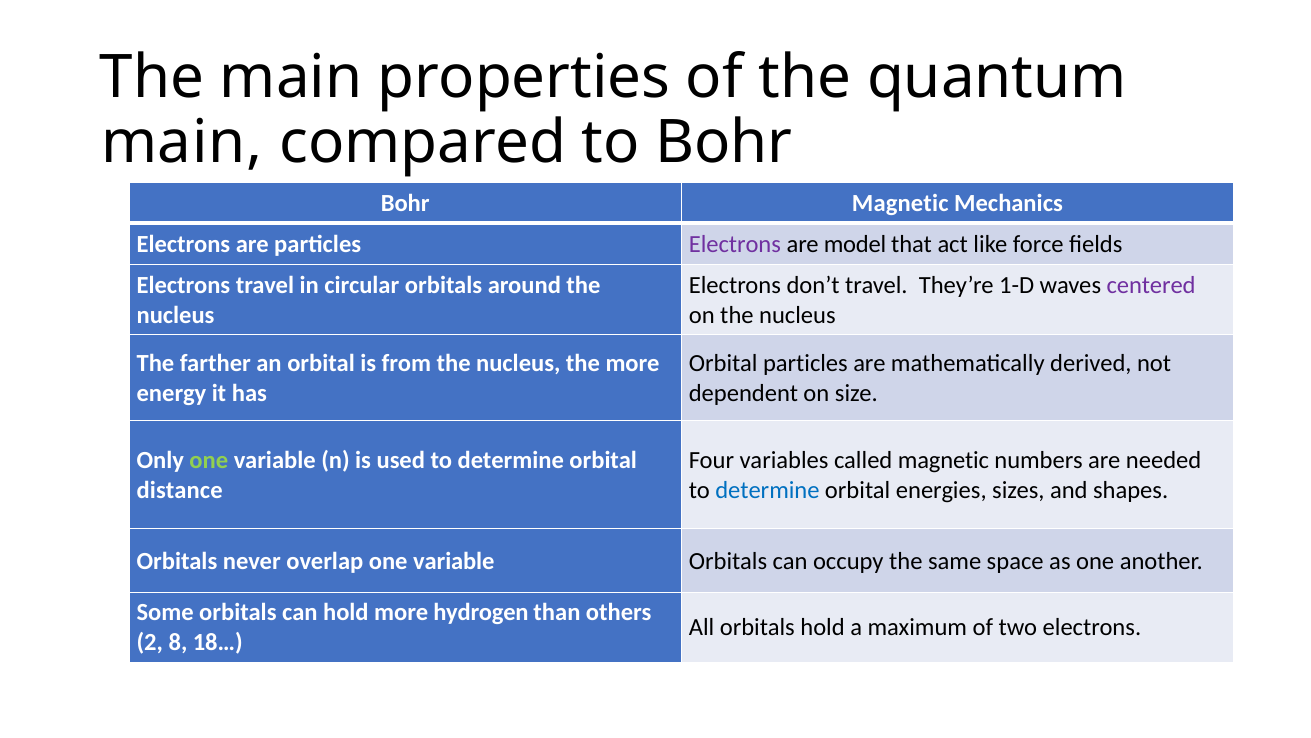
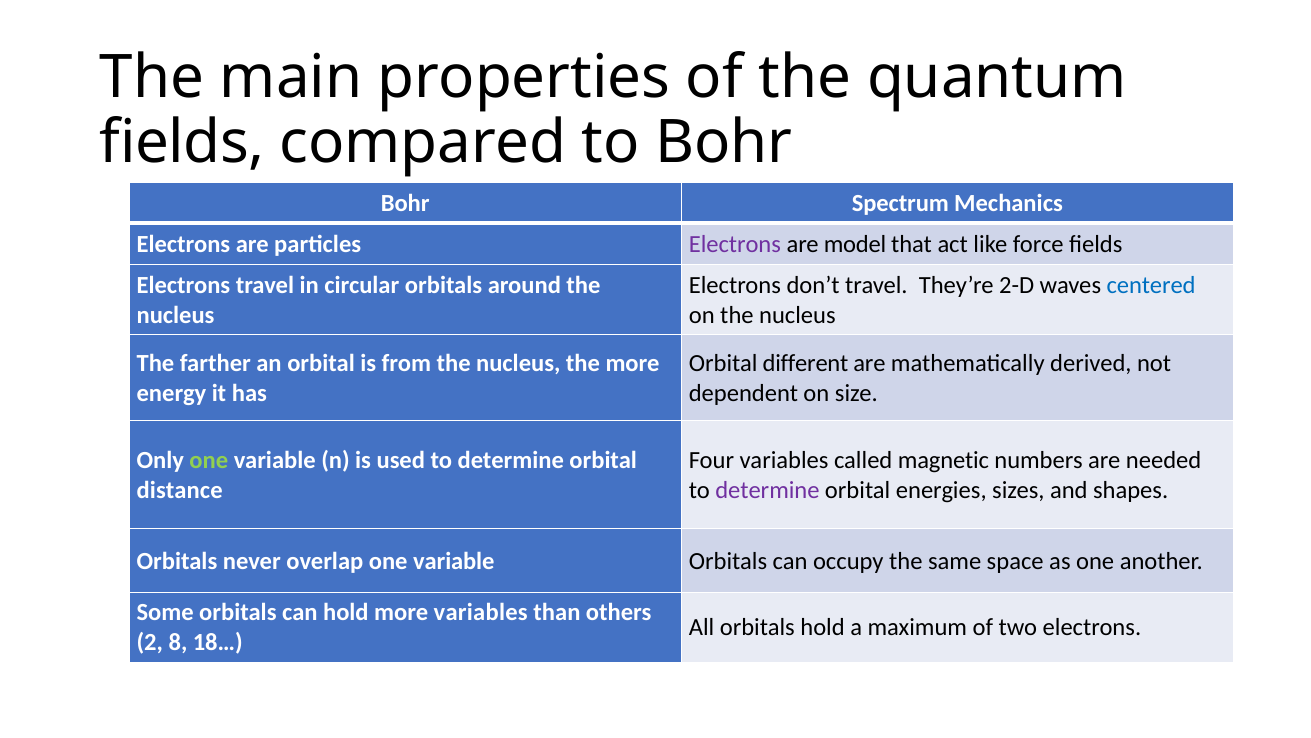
main: main -> fields (182, 143)
Bohr Magnetic: Magnetic -> Spectrum (900, 203)
1-D: 1-D -> 2-D (1017, 285)
centered colour: purple -> blue (1151, 285)
Orbital particles: particles -> different (806, 363)
determine colour: blue -> purple (767, 490)
more hydrogen: hydrogen -> variables (481, 612)
